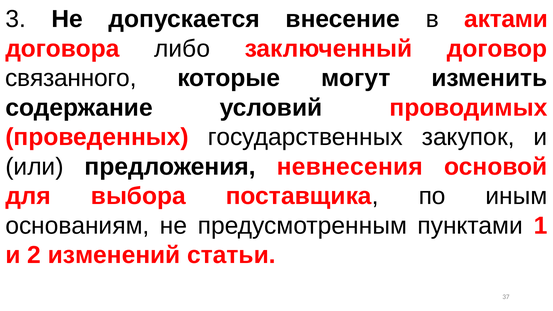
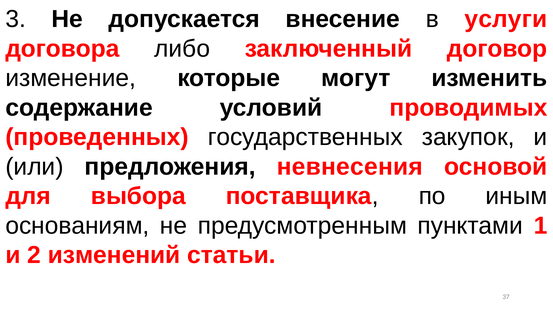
актами: актами -> услуги (506, 19)
связанного: связанного -> изменение (71, 78)
